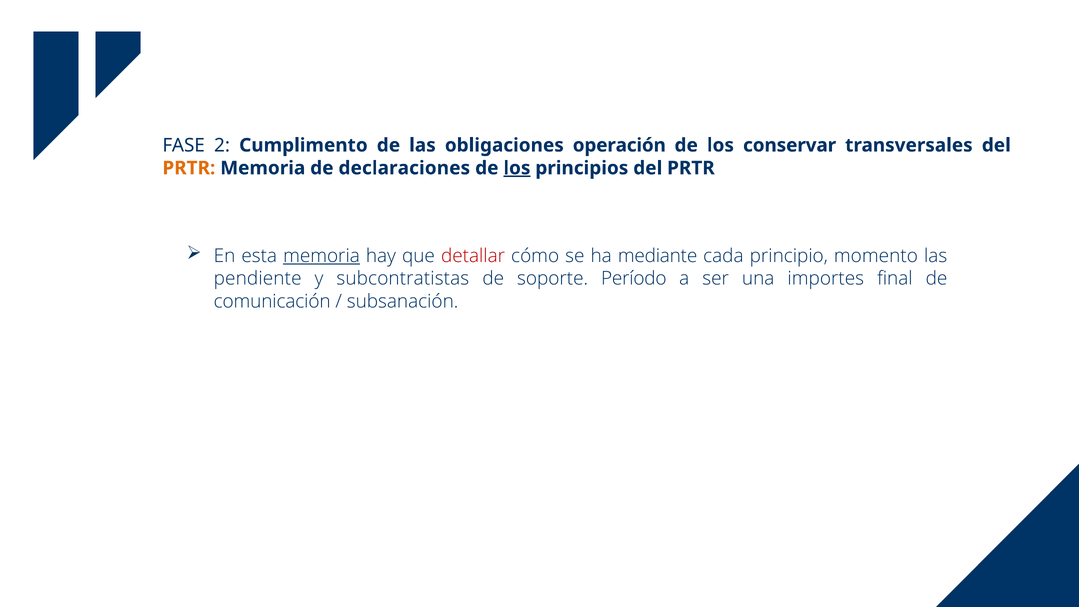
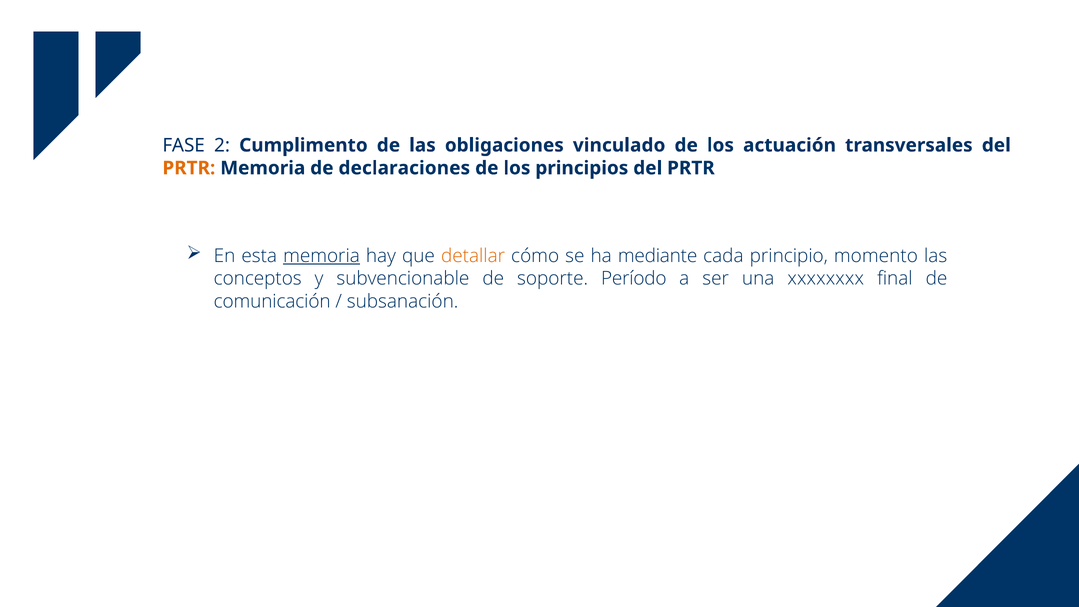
operación: operación -> vinculado (619, 145)
conservar: conservar -> actuación (790, 145)
los underline: present -> none (517, 168)
detallar colour: red -> orange (473, 256)
pendiente: pendiente -> conceptos (258, 279)
subcontratistas: subcontratistas -> subvencionable (403, 279)
importes: importes -> xxxxxxxx (826, 279)
